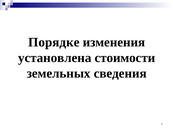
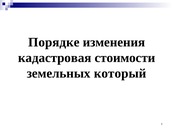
установлена: установлена -> кадастровая (55, 58)
сведения: сведения -> который (120, 73)
